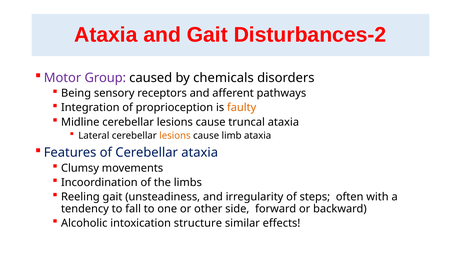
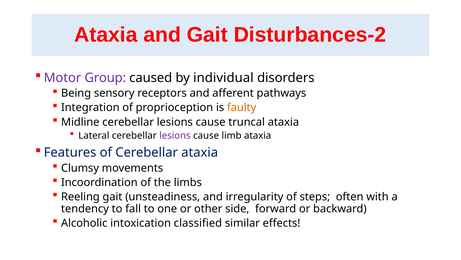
chemicals: chemicals -> individual (223, 78)
lesions colour: orange -> purple (175, 135)
structure: structure -> classified (198, 223)
